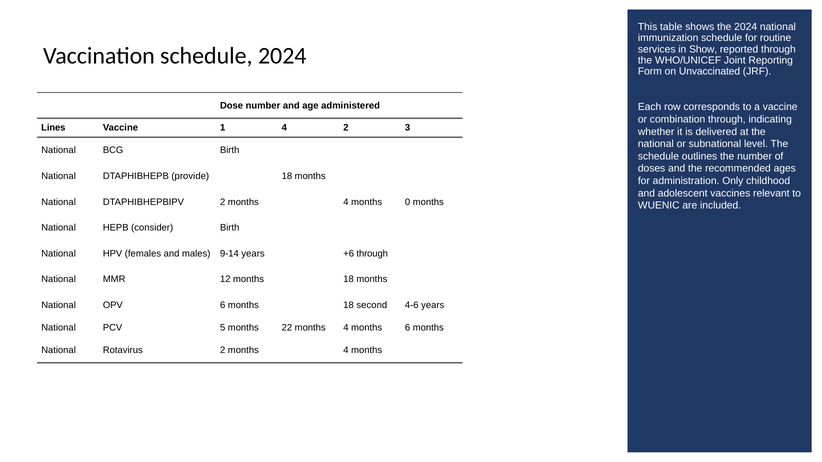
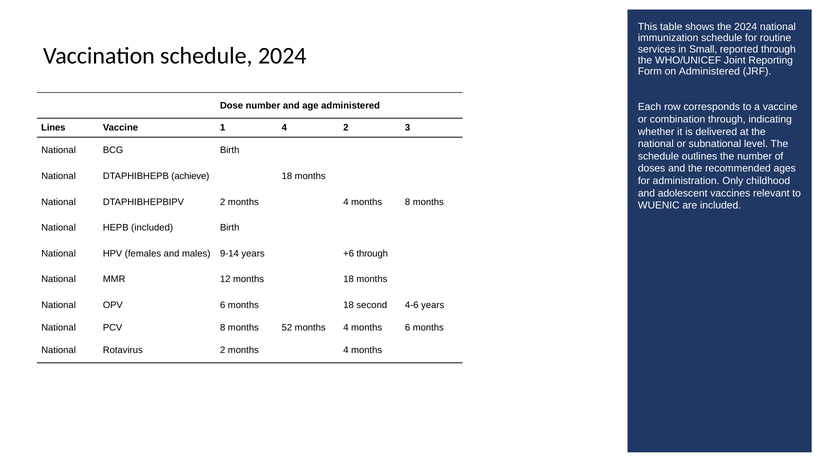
Show: Show -> Small (703, 49)
on Unvaccinated: Unvaccinated -> Administered (709, 71)
provide: provide -> achieve (190, 176)
months 0: 0 -> 8 (408, 202)
HEPB consider: consider -> included (152, 228)
PCV 5: 5 -> 8 (223, 328)
22: 22 -> 52 (287, 328)
